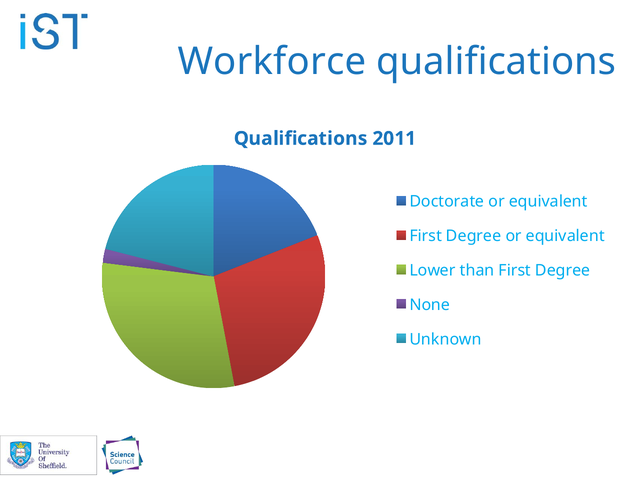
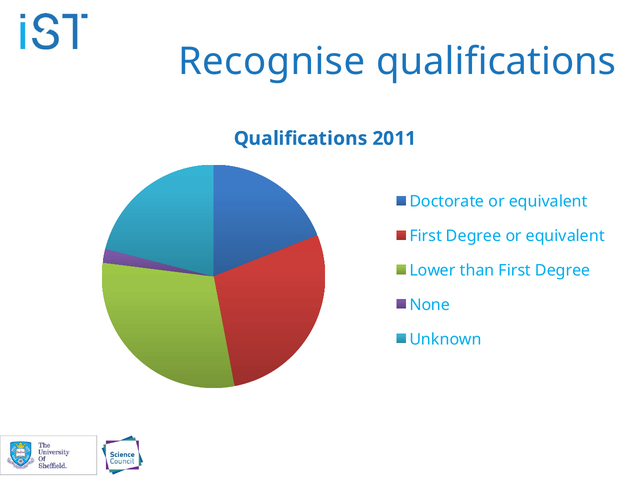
Workforce: Workforce -> Recognise (272, 62)
